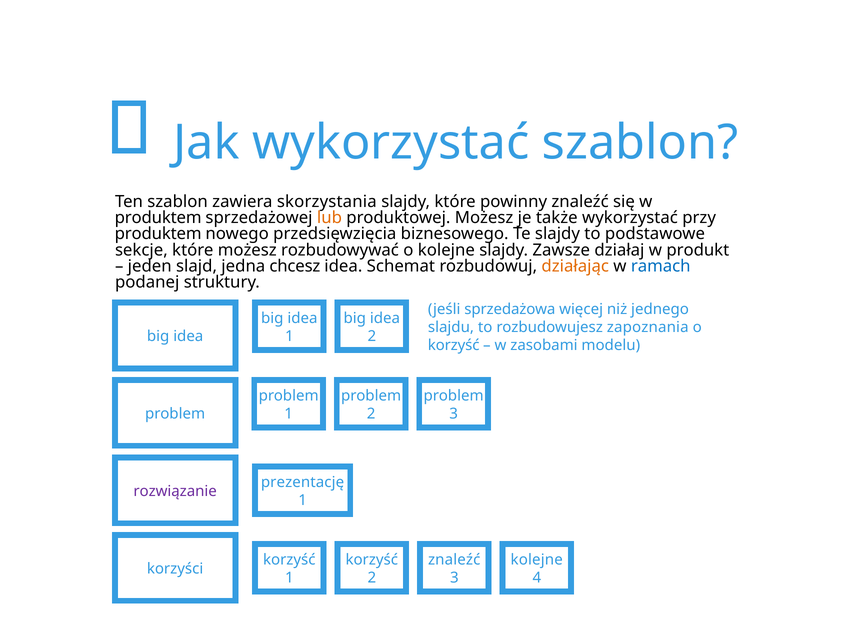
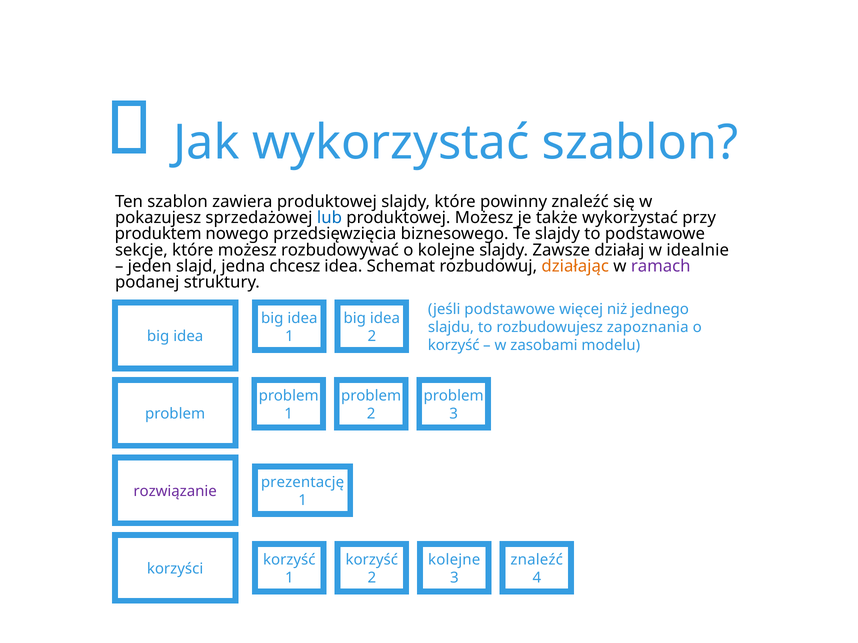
zawiera skorzystania: skorzystania -> produktowej (327, 202)
produktem: produktem -> pokazujesz (158, 218)
lub colour: orange -> blue (329, 218)
produkt: produkt -> idealnie (698, 250)
ramach colour: blue -> purple (661, 266)
jeśli sprzedażowa: sprzedażowa -> podstawowe (510, 309)
znaleźć: znaleźć -> kolejne (454, 560)
kolejne: kolejne -> znaleźć (537, 560)
